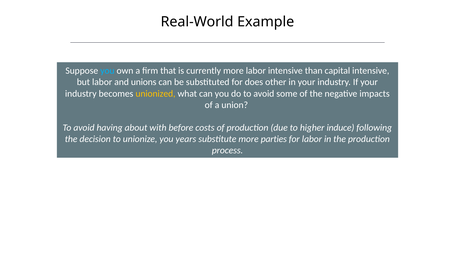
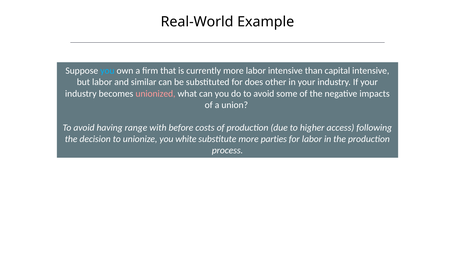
unions: unions -> similar (144, 82)
unionized colour: yellow -> pink (156, 94)
about: about -> range (136, 128)
induce: induce -> access (340, 128)
years: years -> white (186, 139)
